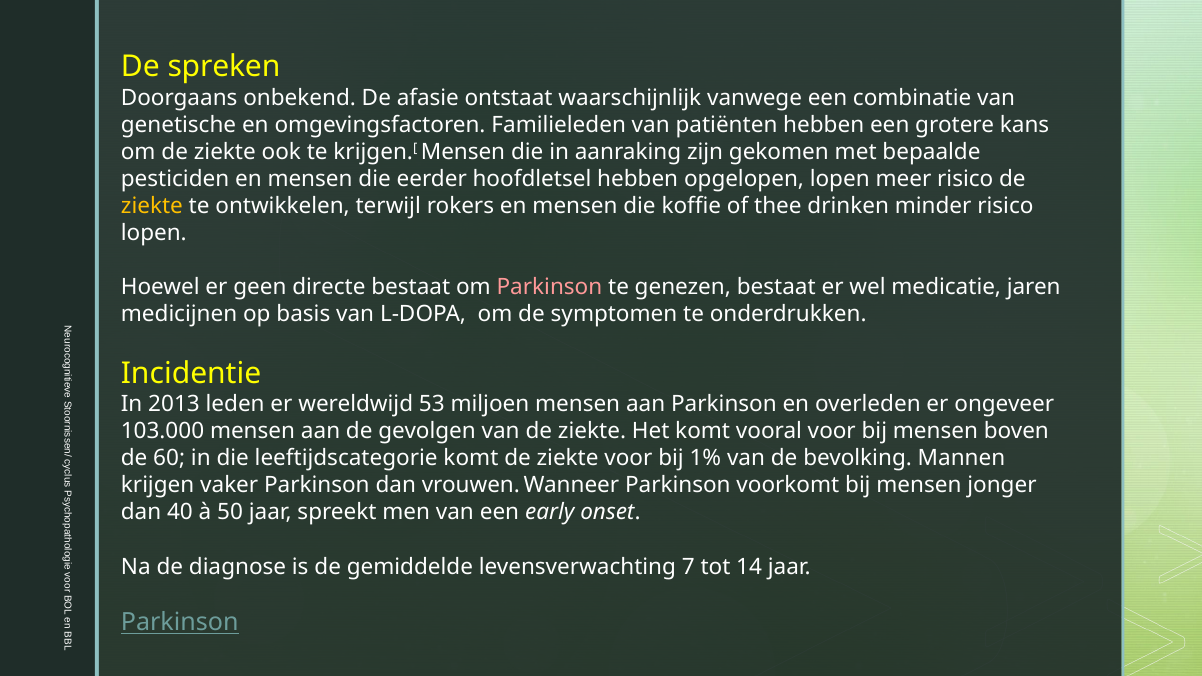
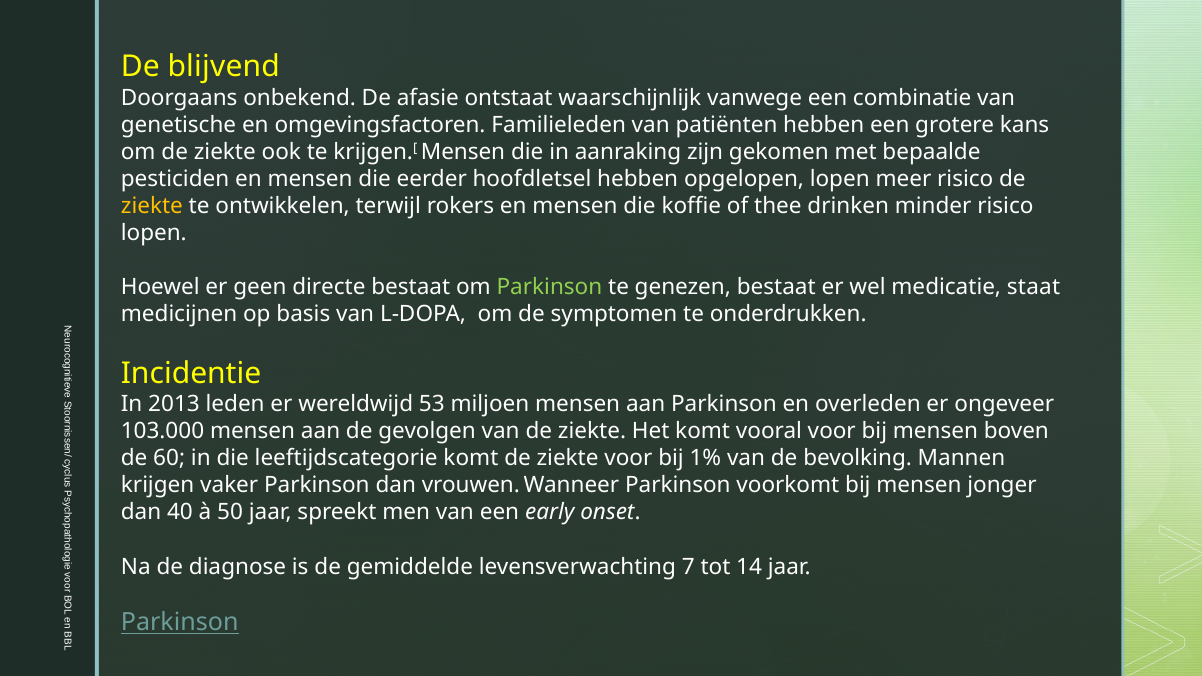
spreken: spreken -> blijvend (224, 67)
Parkinson colour: pink -> light green (549, 287)
jaren: jaren -> staat (1034, 287)
